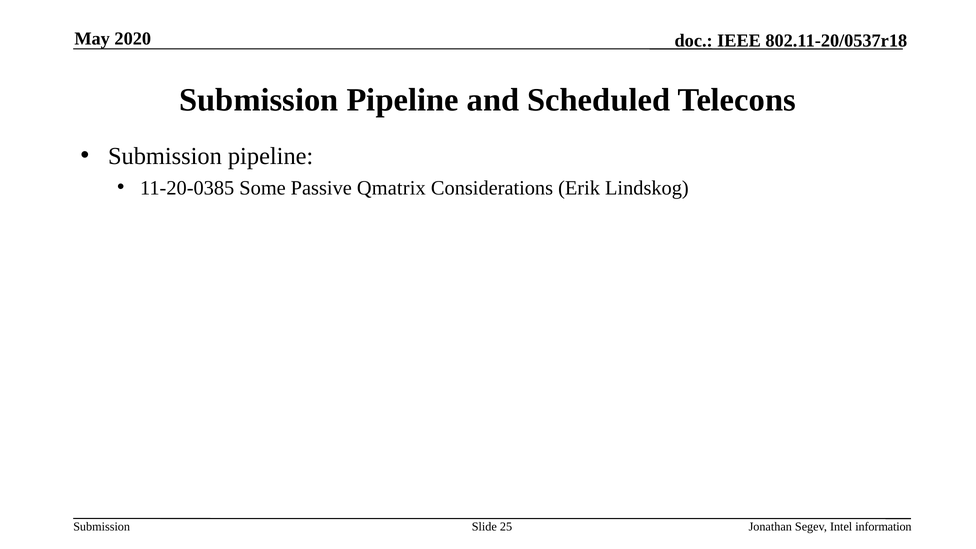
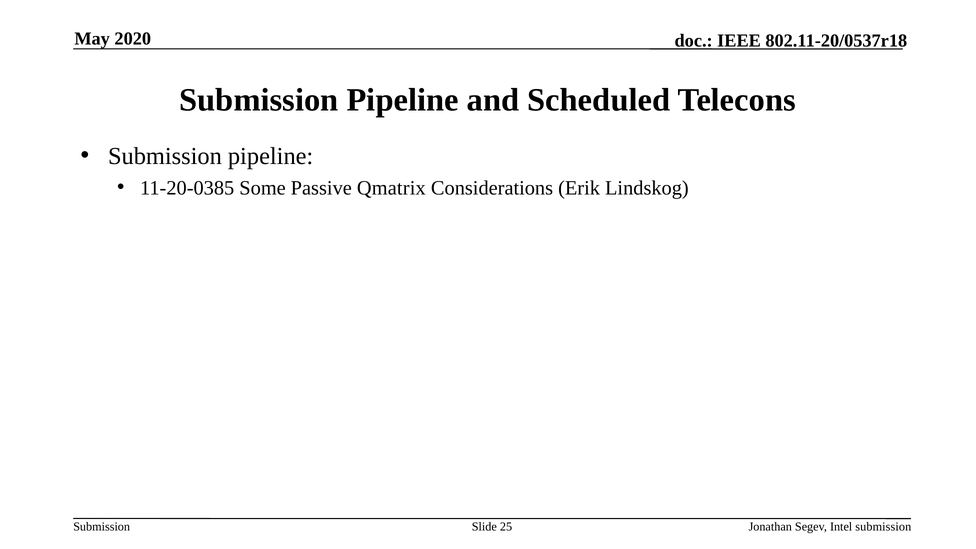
Intel information: information -> submission (883, 527)
